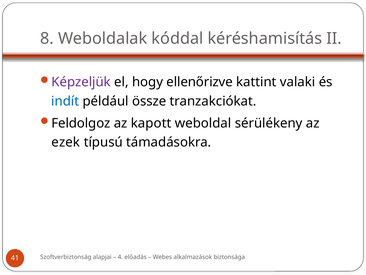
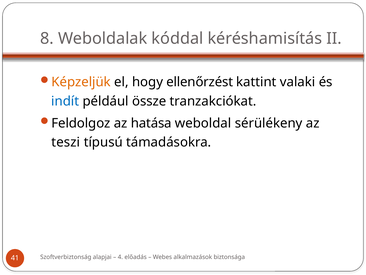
Képzeljük colour: purple -> orange (81, 82)
ellenőrizve: ellenőrizve -> ellenőrzést (200, 82)
kapott: kapott -> hatása (151, 123)
ezek: ezek -> teszi (66, 142)
